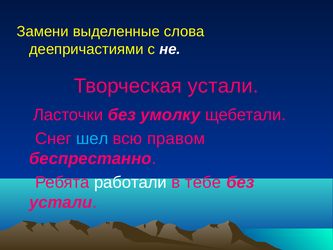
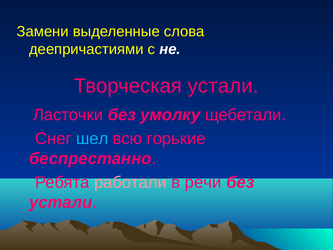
правом: правом -> горькие (176, 138)
работали colour: white -> pink (130, 182)
тебе: тебе -> речи (203, 182)
